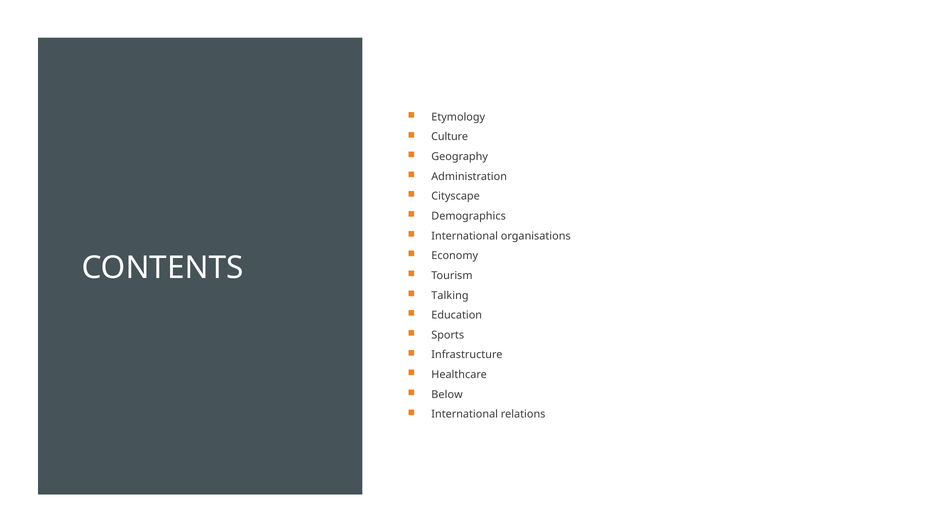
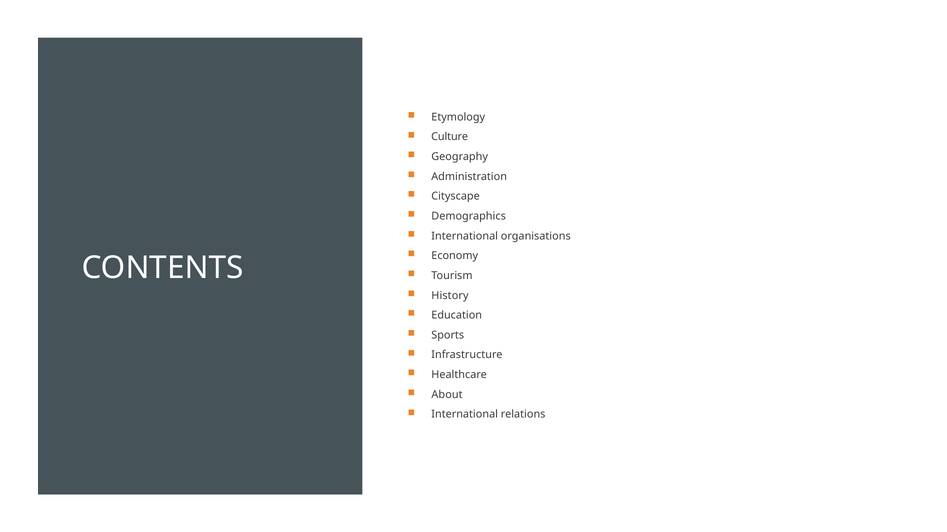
Talking: Talking -> History (450, 296)
Below: Below -> About (447, 395)
